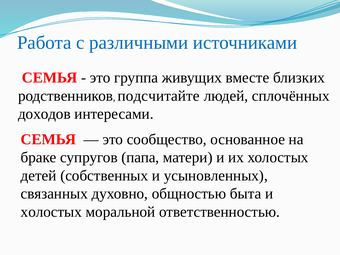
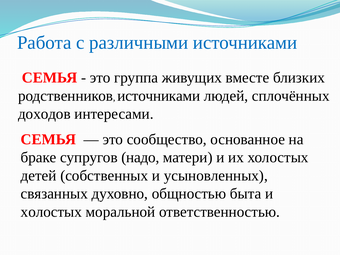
подсчитайте: подсчитайте -> источниками (159, 96)
папа: папа -> надо (140, 157)
